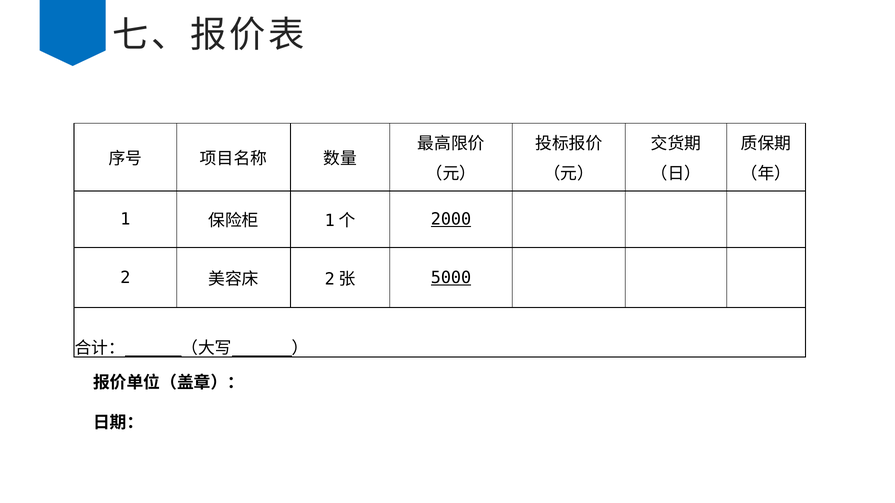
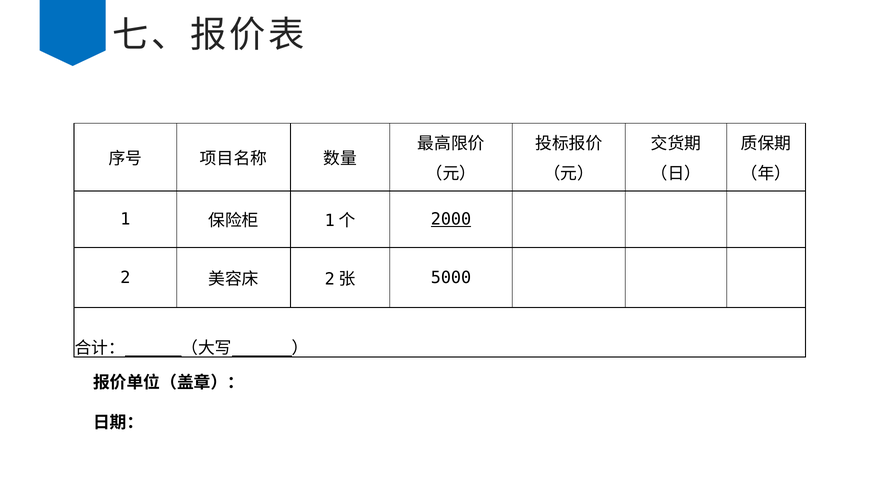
5000 underline: present -> none (451, 278)
